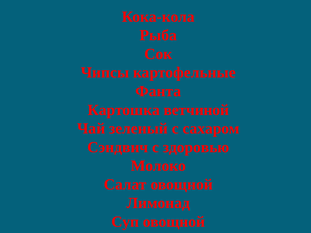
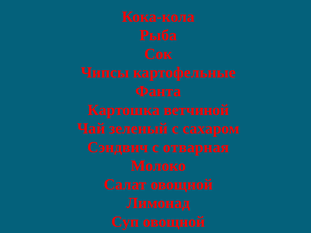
здоровью: здоровью -> отварная (196, 147)
